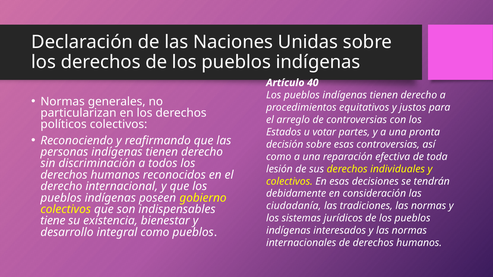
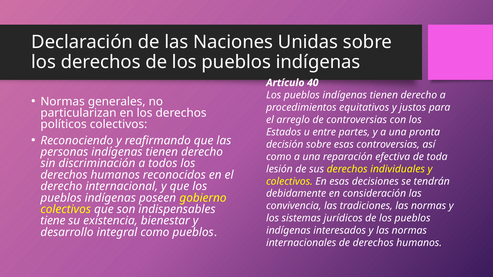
votar: votar -> entre (324, 132)
ciudadanía: ciudadanía -> convivencia (294, 206)
